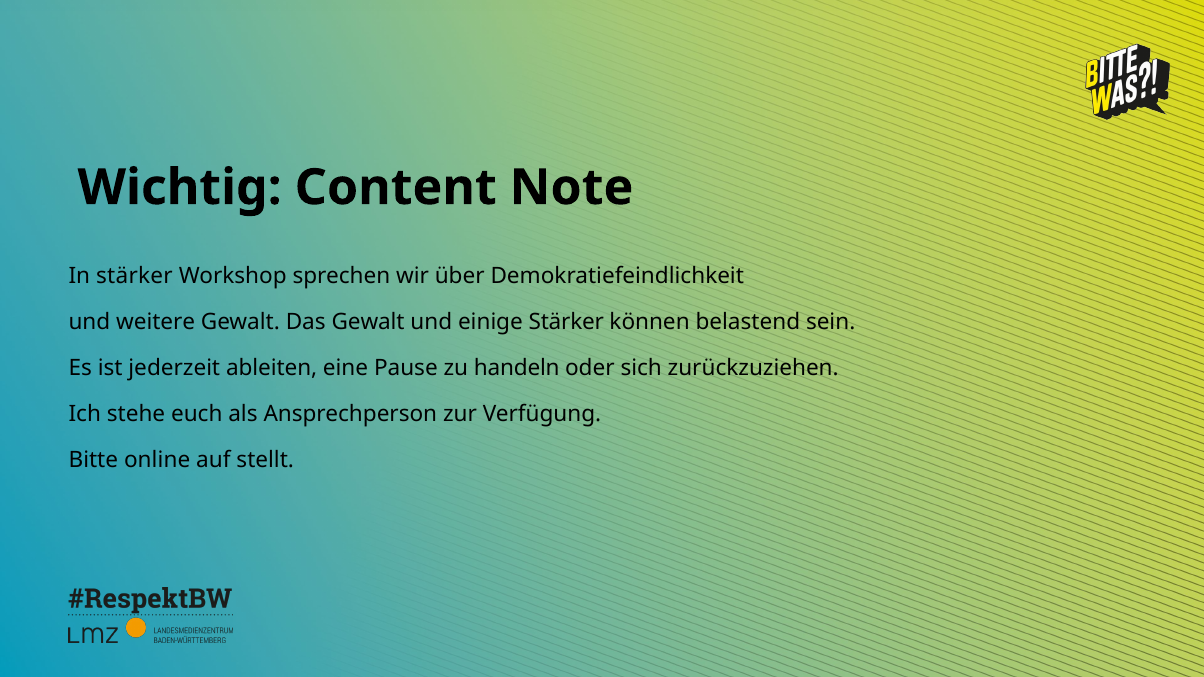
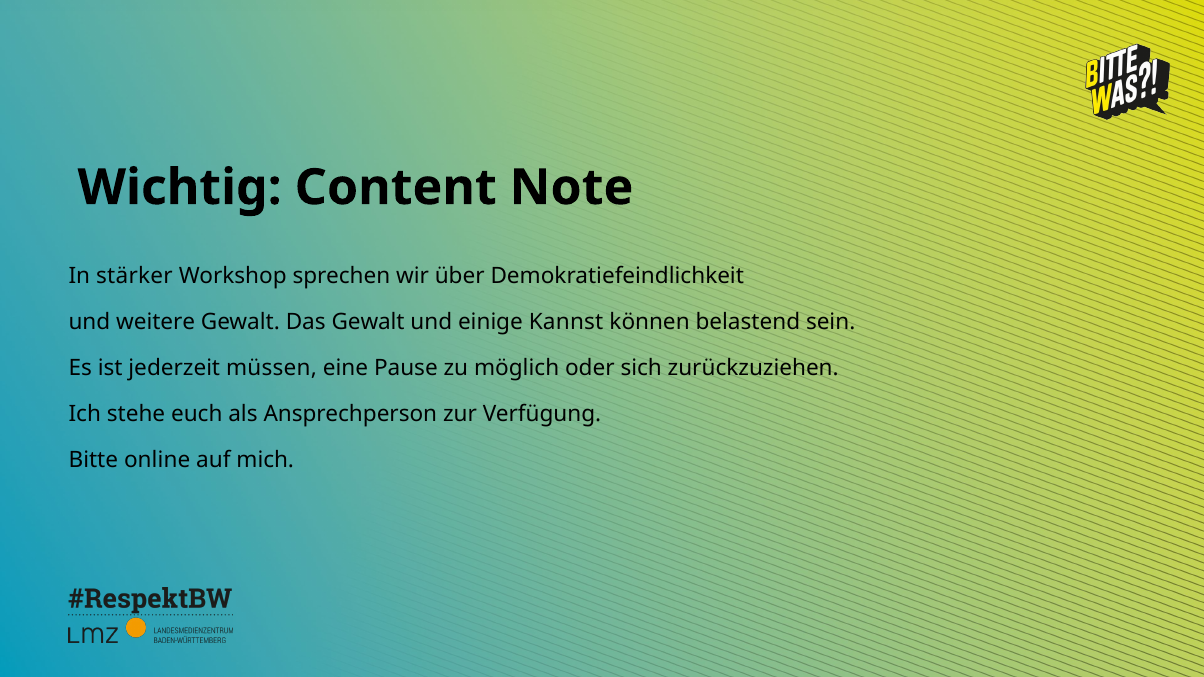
einige Stärker: Stärker -> Kannst (566, 322)
ableiten: ableiten -> müssen (272, 368)
handeln: handeln -> möglich (517, 368)
stellt: stellt -> mich (265, 460)
